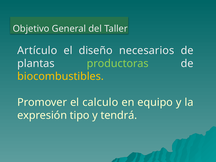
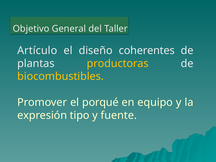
necesarios: necesarios -> coherentes (147, 50)
productoras colour: light green -> yellow (118, 63)
calculo: calculo -> porqué (100, 102)
tendrá: tendrá -> fuente (119, 115)
